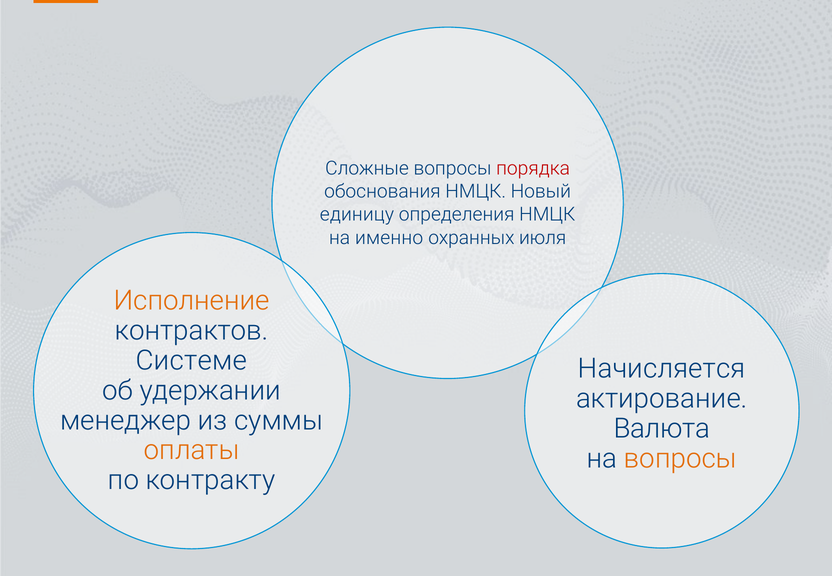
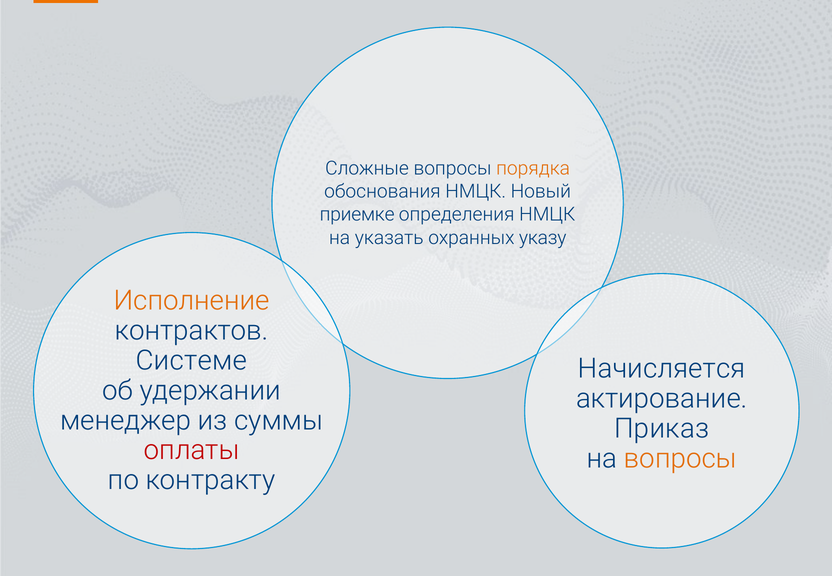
порядка colour: red -> orange (533, 169)
единицу: единицу -> приемке (357, 215)
именно: именно -> указать (389, 238)
июля: июля -> указу (543, 238)
Валюта: Валюта -> Приказ (662, 429)
оплаты colour: orange -> red (192, 450)
